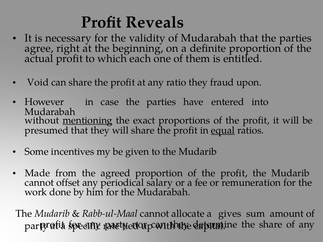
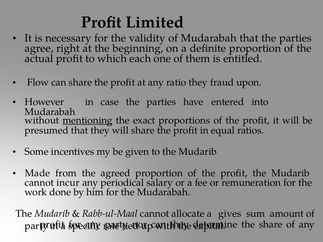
Reveals: Reveals -> Limited (155, 22)
Void: Void -> Flow (38, 82)
equal underline: present -> none (223, 130)
offset: offset -> incur (68, 183)
